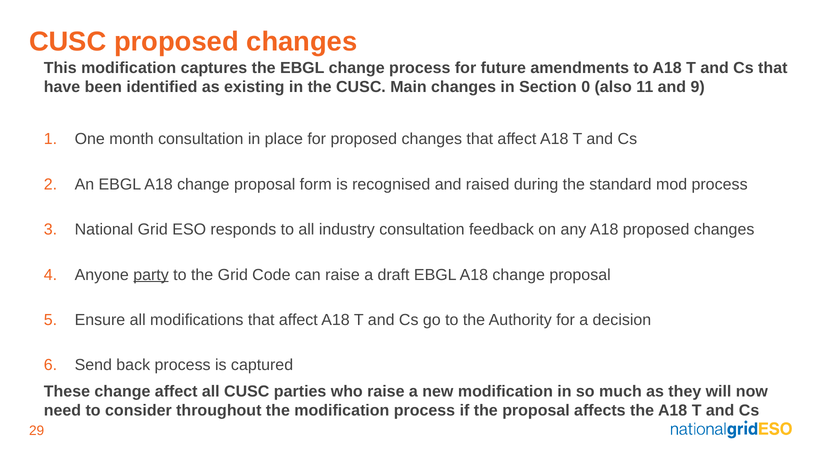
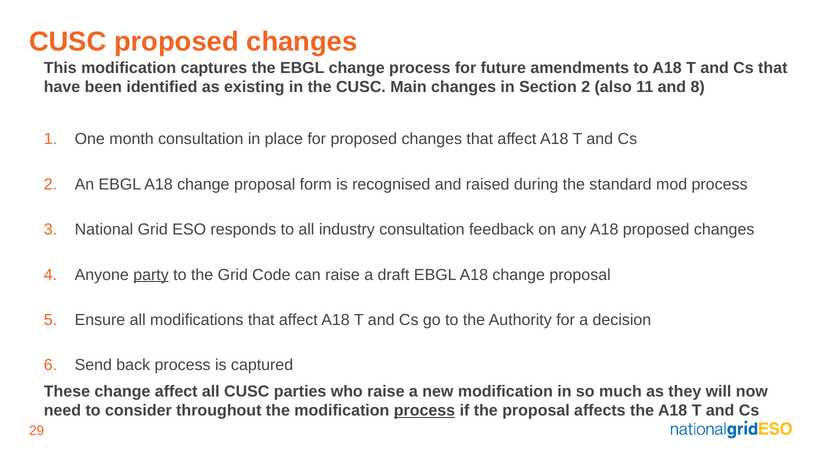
Section 0: 0 -> 2 (586, 87)
9: 9 -> 8 (698, 87)
process underline: none -> present (424, 410)
